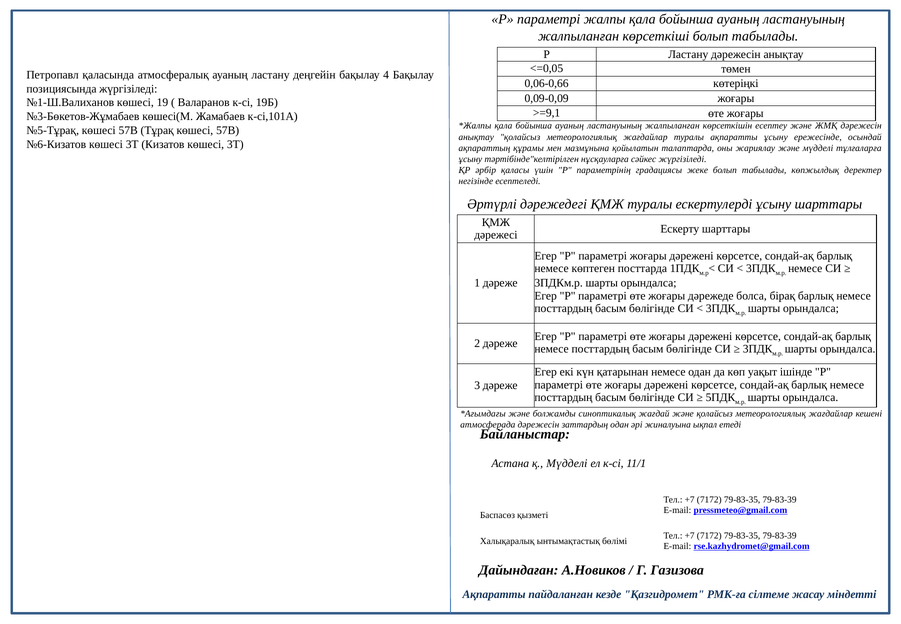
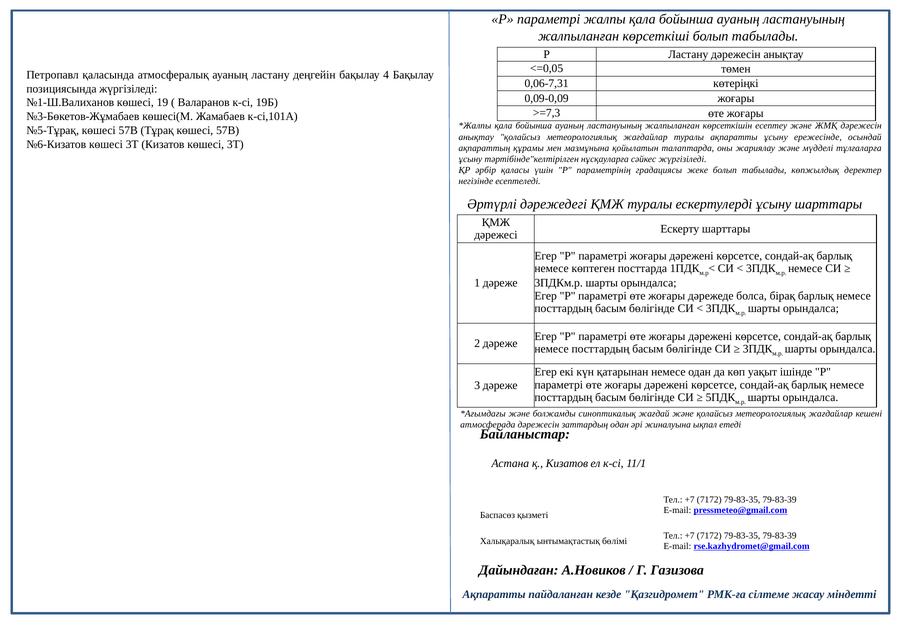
0,06-0,66: 0,06-0,66 -> 0,06-7,31 (547, 83)
>=9,1: >=9,1 -> >=7,3 (547, 113)
қ Мүдделі: Мүдделі -> Кизатов (567, 463)
